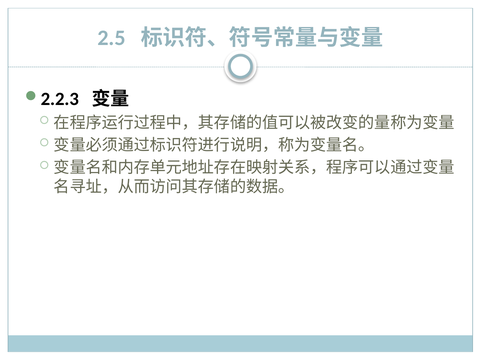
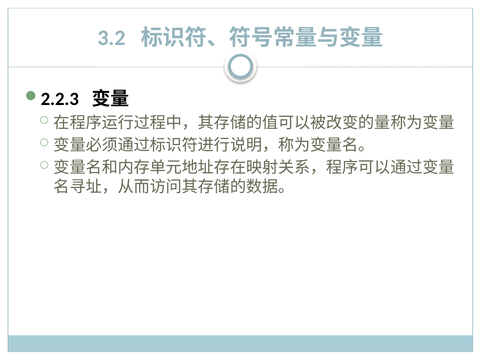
2.5: 2.5 -> 3.2 (111, 38)
